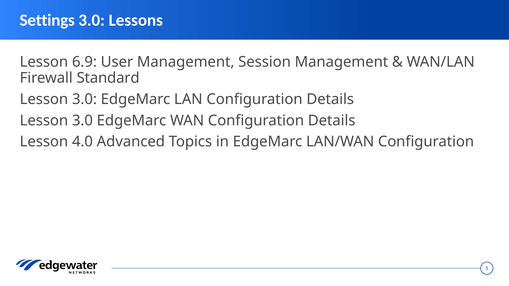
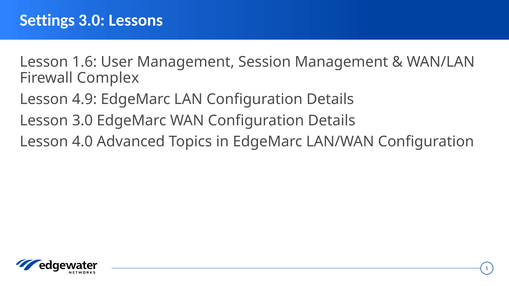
6.9: 6.9 -> 1.6 (84, 62)
Standard: Standard -> Complex (108, 78)
3.0: 3.0 -> 4.9 (84, 99)
